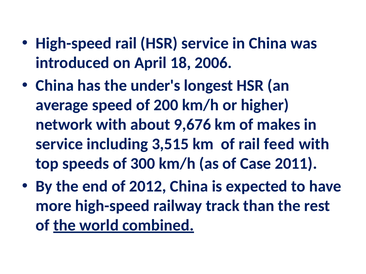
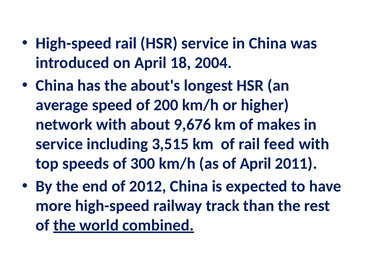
2006: 2006 -> 2004 (213, 63)
under's: under's -> about's (155, 86)
of Case: Case -> April (256, 164)
